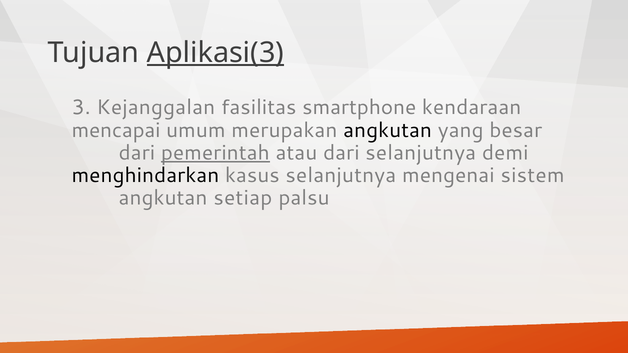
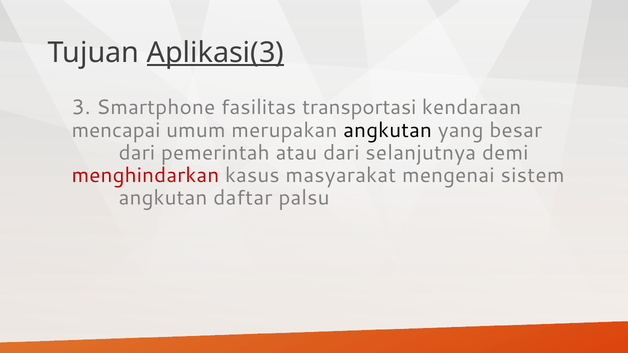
Kejanggalan: Kejanggalan -> Smartphone (156, 108)
smartphone: smartphone -> transportasi (359, 108)
pemerintah underline: present -> none (215, 153)
menghindarkan colour: black -> red (145, 175)
kasus selanjutnya: selanjutnya -> masyarakat (341, 175)
setiap: setiap -> daftar (243, 198)
